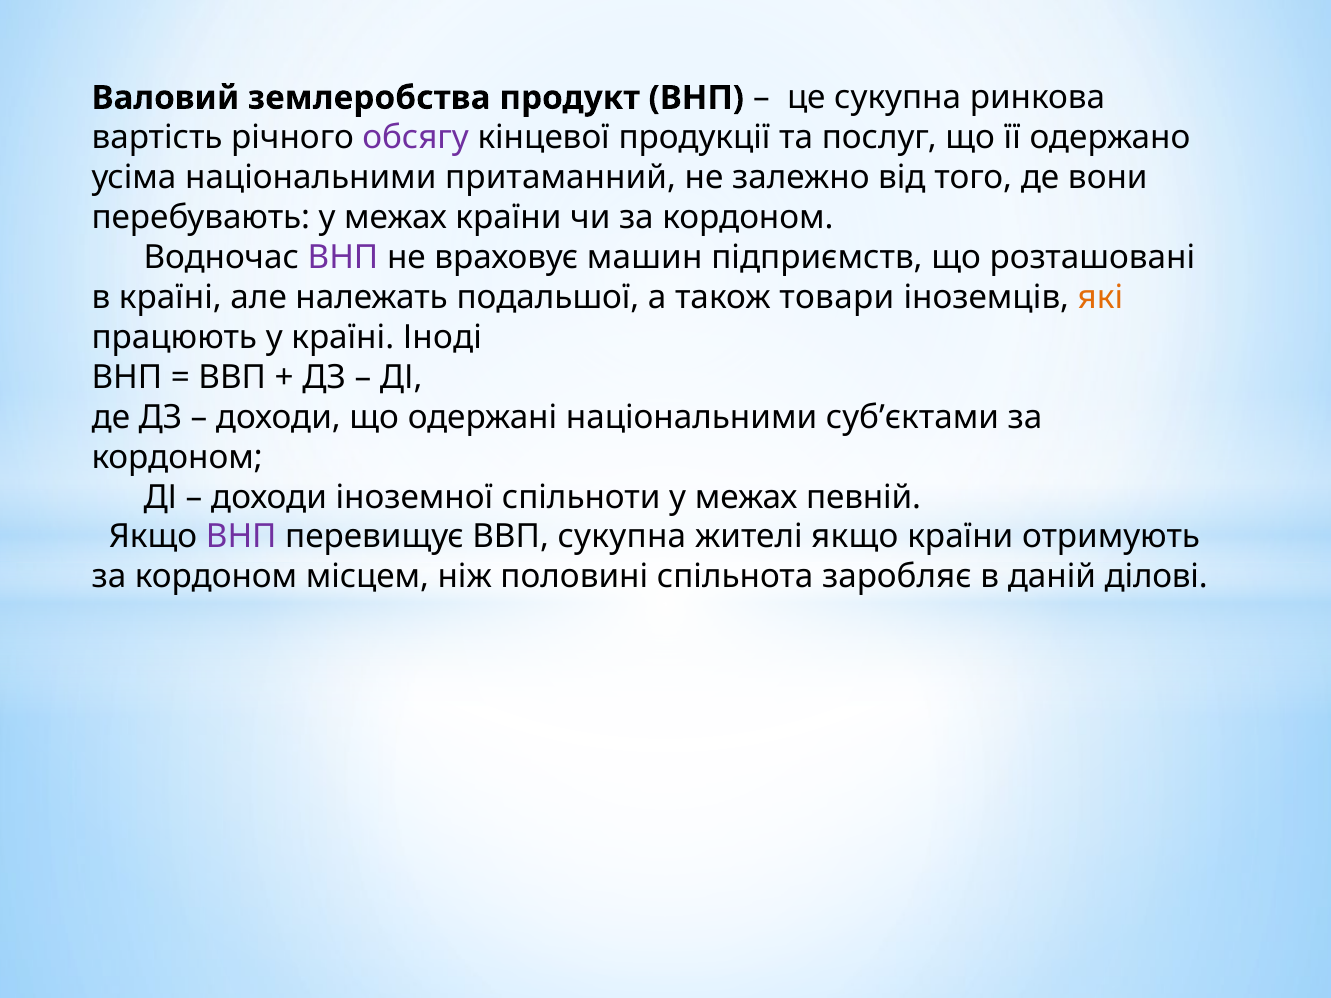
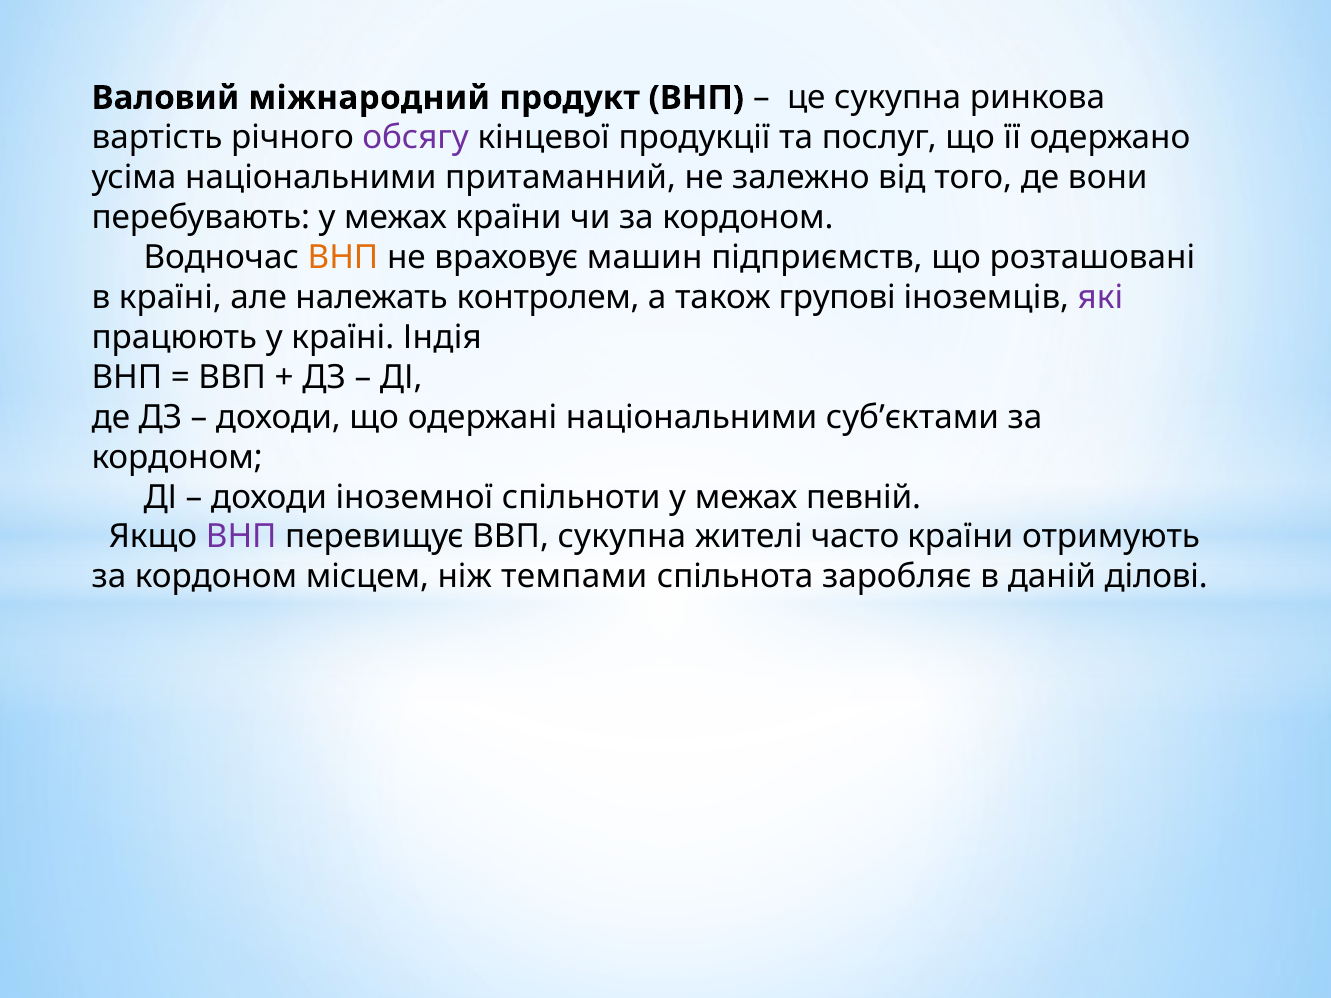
землеробства: землеробства -> міжнародний (369, 98)
ВНП colour: purple -> orange (343, 258)
подальшої: подальшої -> контролем (548, 298)
товари: товари -> групові (837, 298)
які colour: orange -> purple (1100, 298)
Іноді: Іноді -> Індія (442, 337)
жителі якщо: якщо -> часто (855, 537)
половині: половині -> темпами (574, 577)
